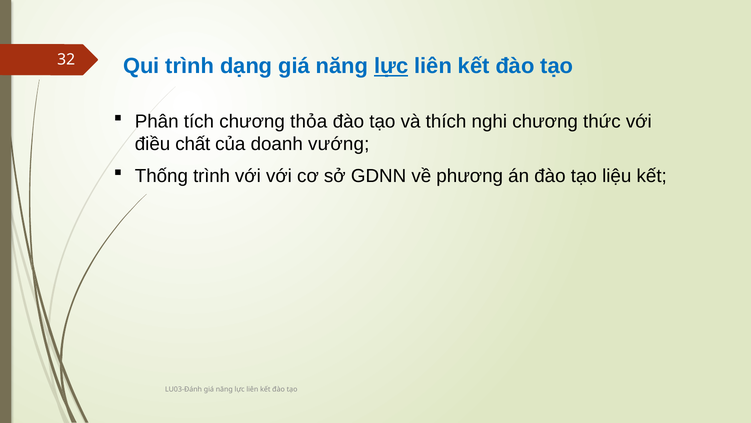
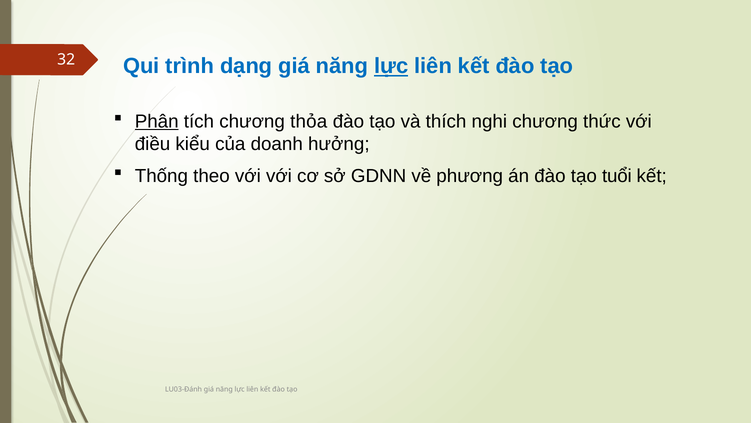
Phân underline: none -> present (157, 121)
chất: chất -> kiểu (193, 144)
vướng: vướng -> hưởng (339, 144)
Thống trình: trình -> theo (211, 176)
liệu: liệu -> tuổi (617, 176)
